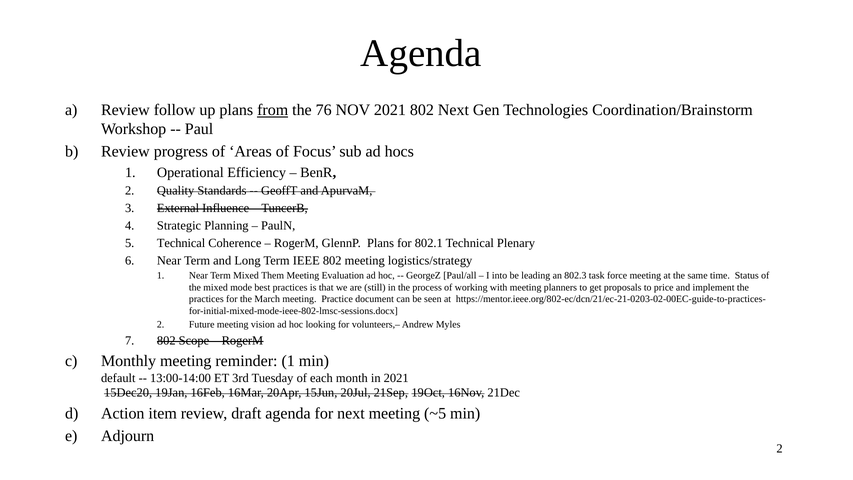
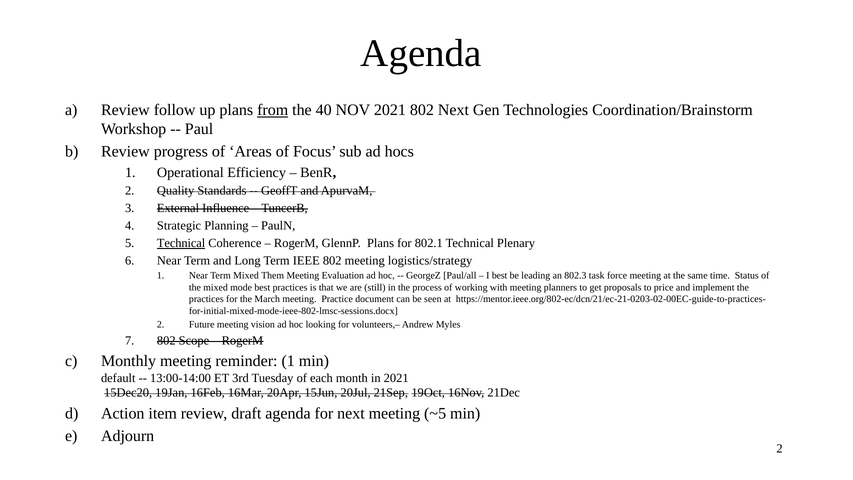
76: 76 -> 40 (324, 110)
Technical underline: none -> present (181, 243)
I into: into -> best (500, 275)
